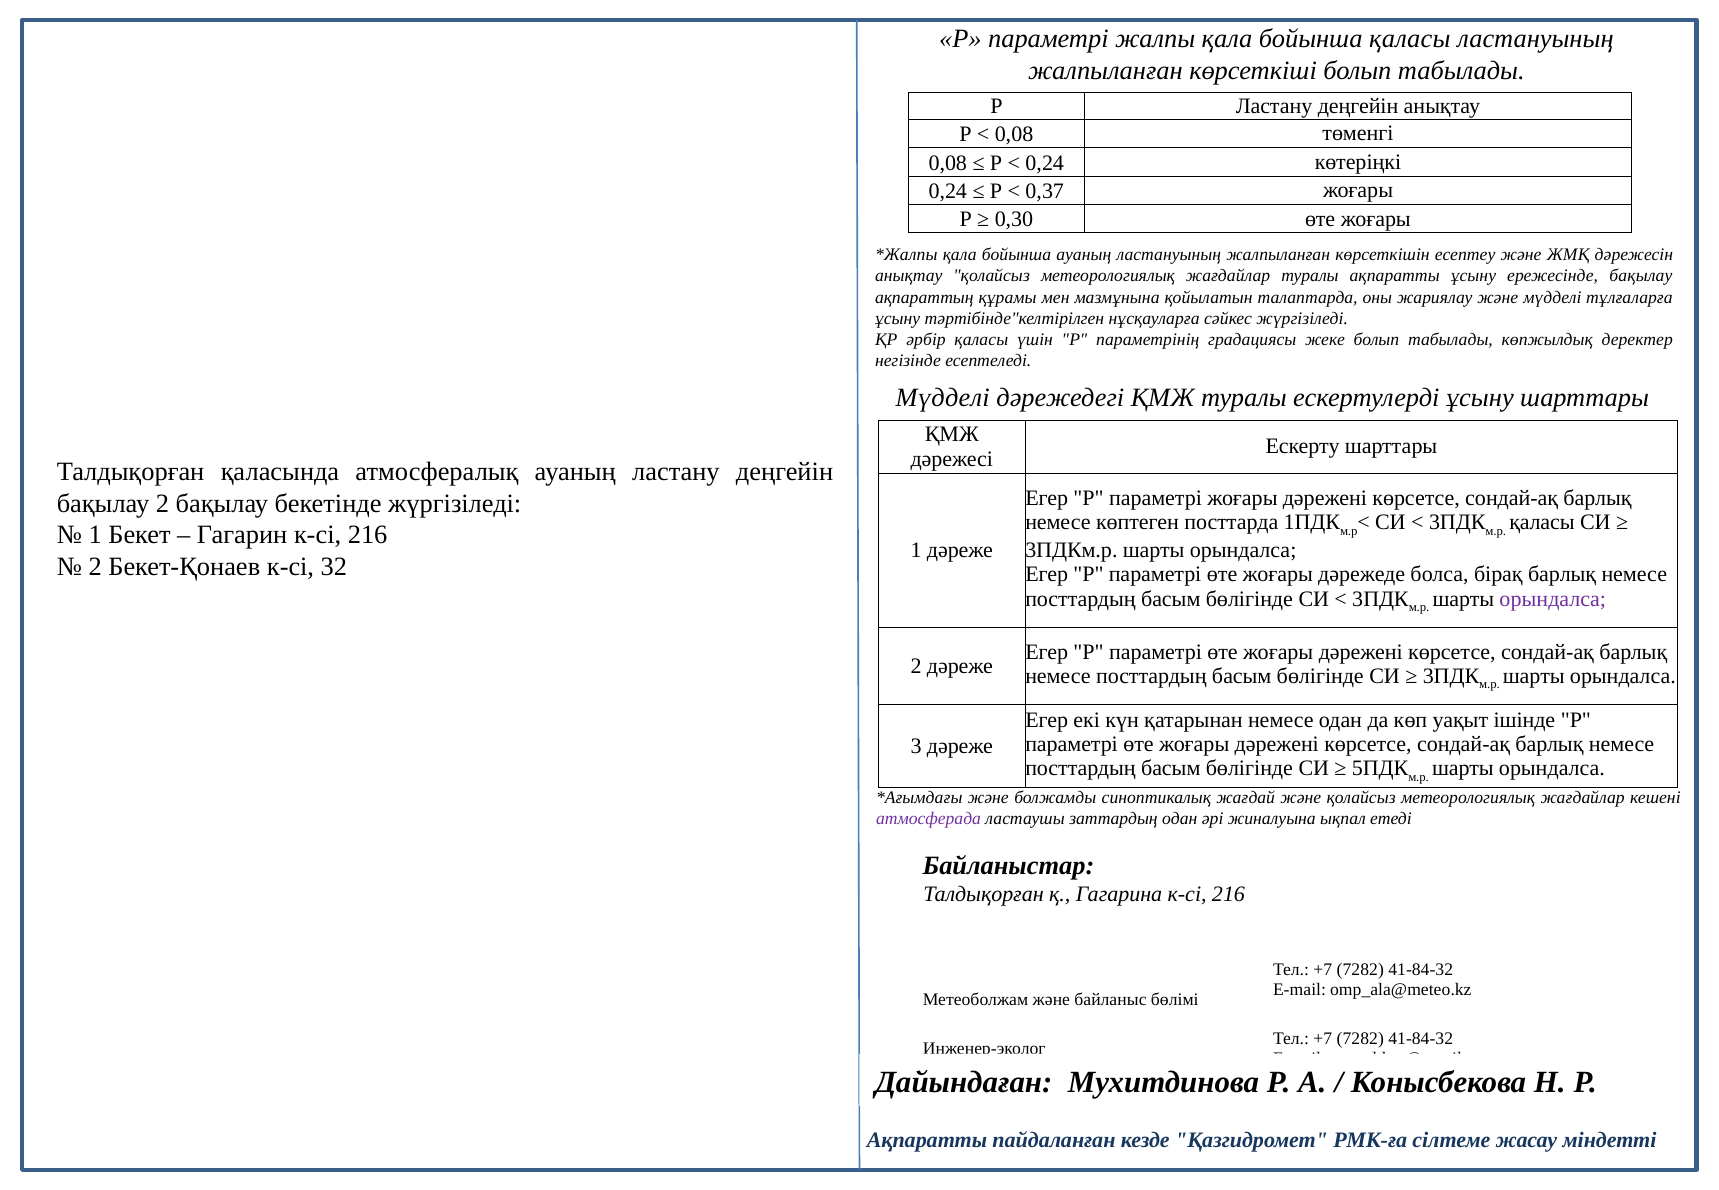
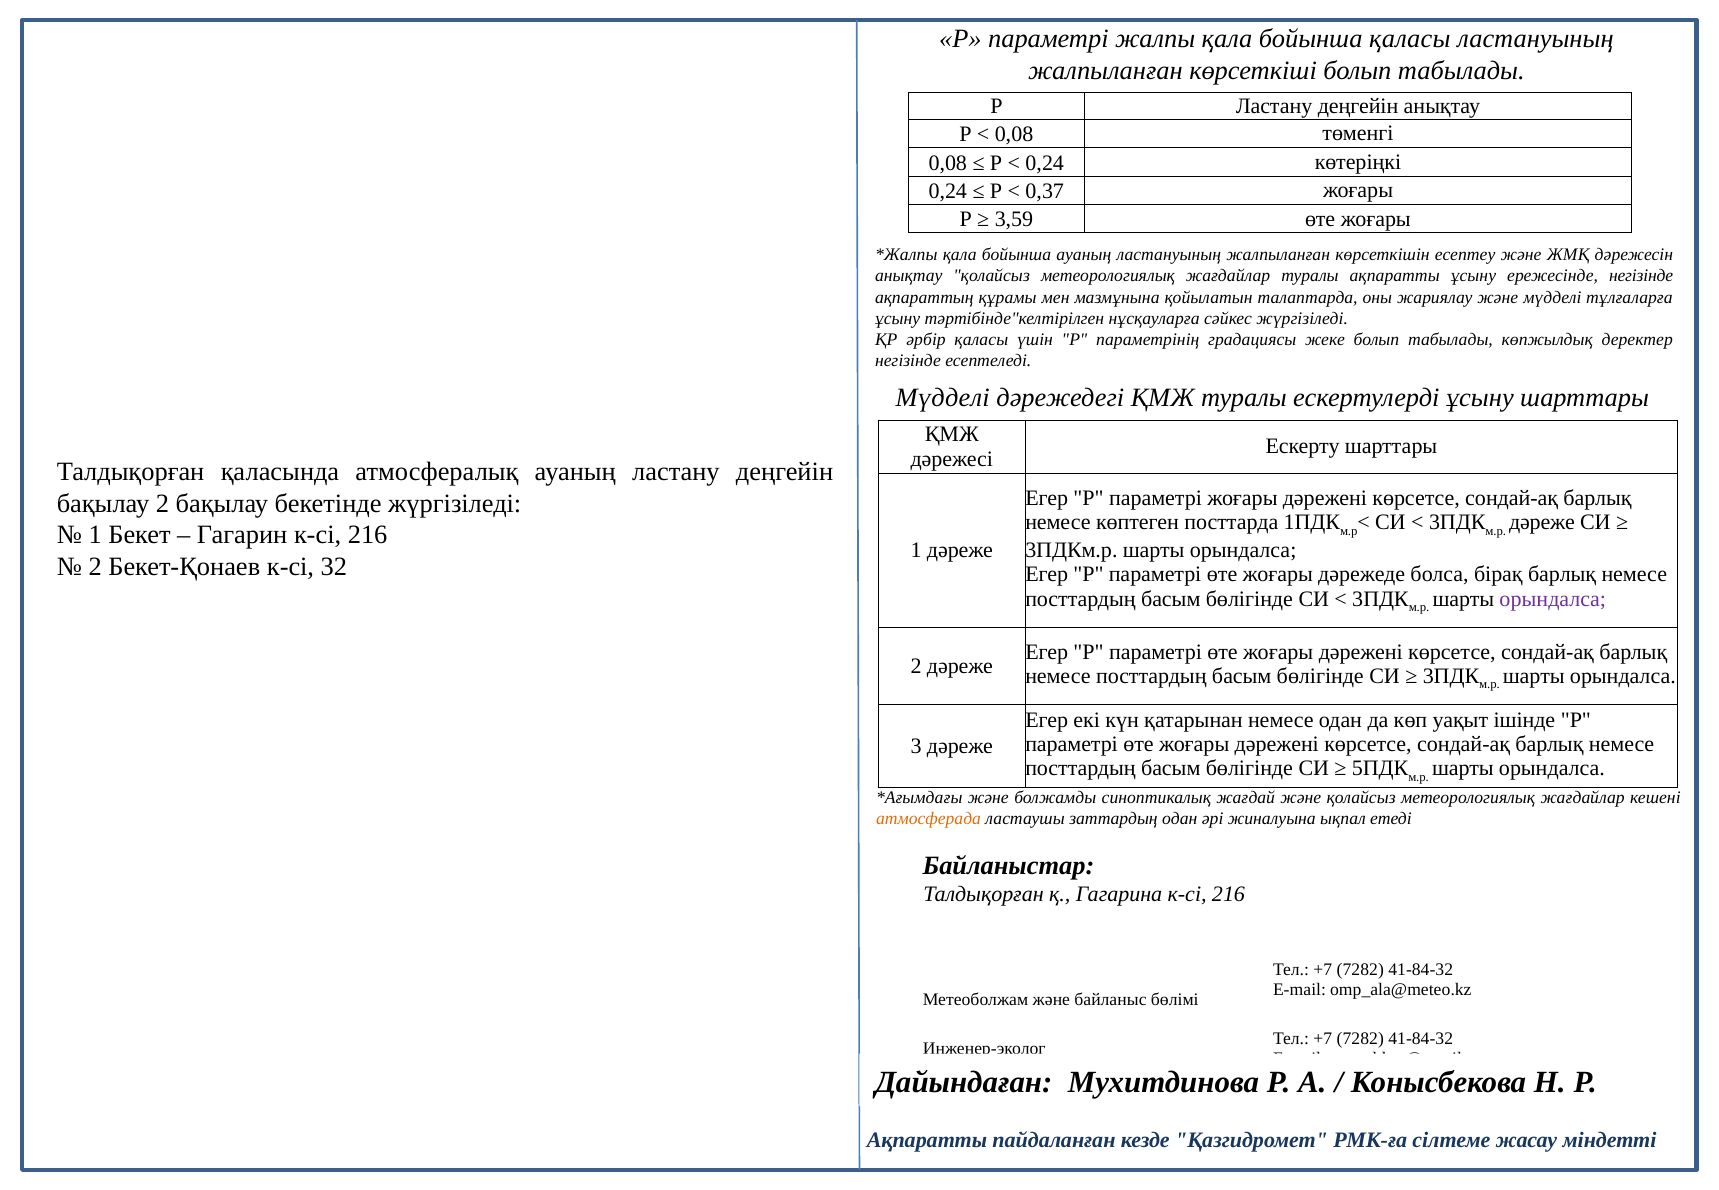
0,30: 0,30 -> 3,59 (1014, 220)
ережесінде бақылау: бақылау -> негізінде (1641, 276)
қаласы: қаласы -> дәреже (1542, 522)
атмосферада colour: purple -> orange (929, 819)
